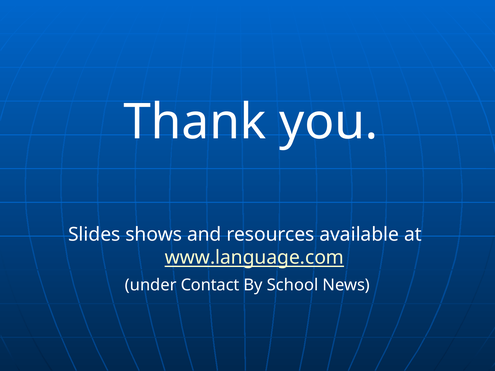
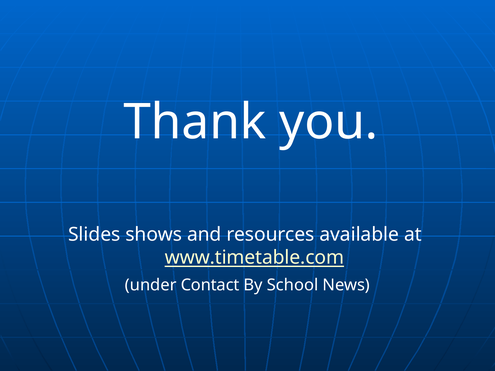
www.language.com: www.language.com -> www.timetable.com (254, 258)
